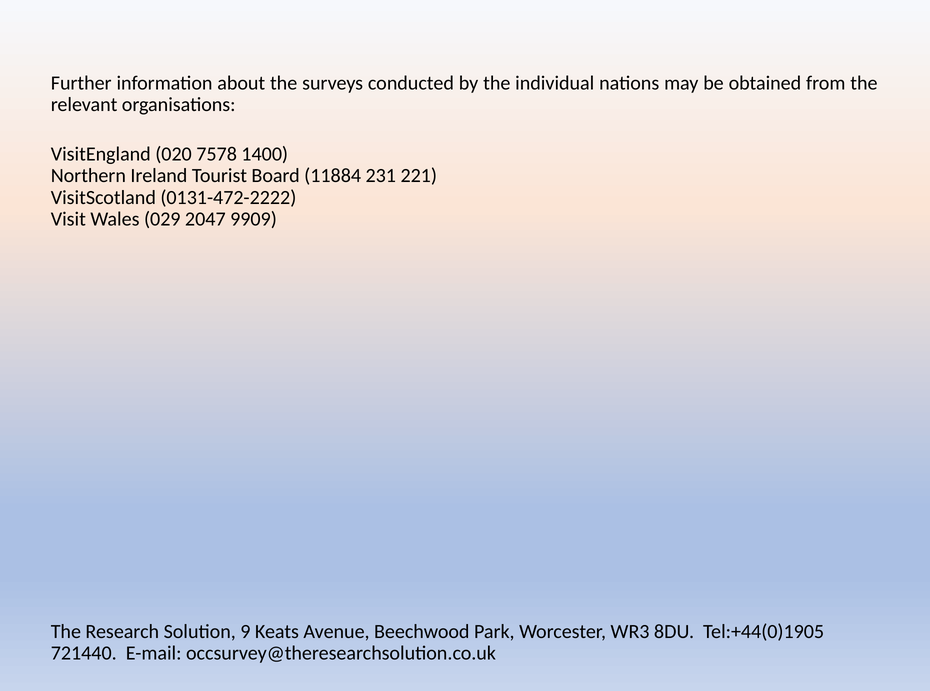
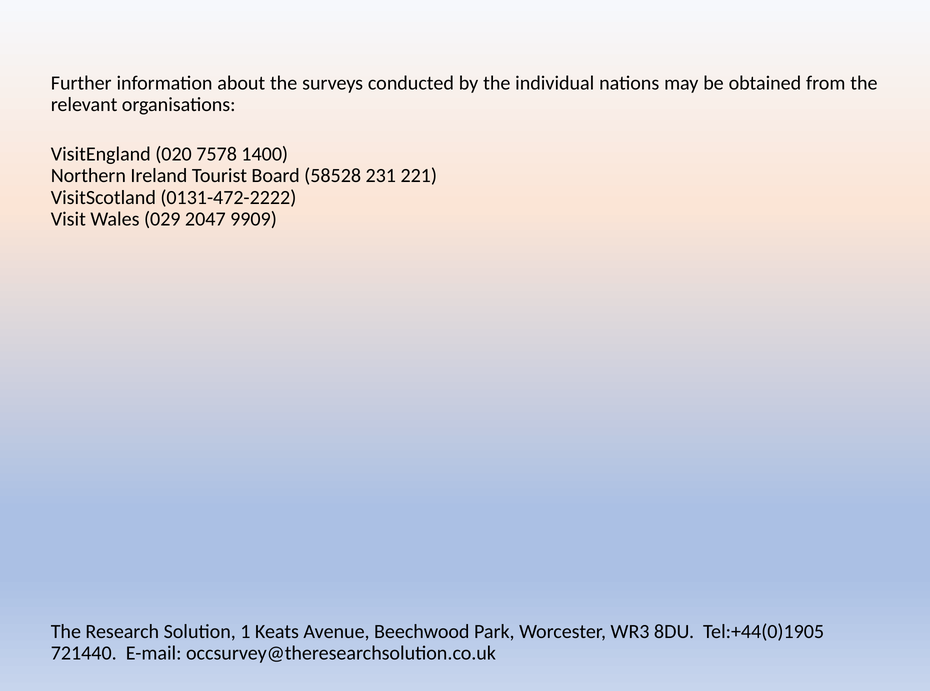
11884: 11884 -> 58528 (333, 176)
9: 9 -> 1 (245, 632)
